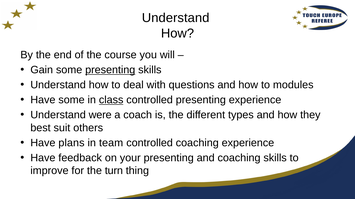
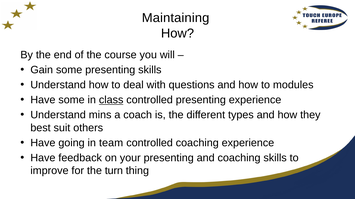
Understand: Understand -> Maintaining (176, 18)
presenting underline: present -> none (110, 70)
were: were -> mins (100, 115)
plans: plans -> going (72, 143)
